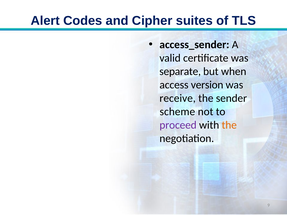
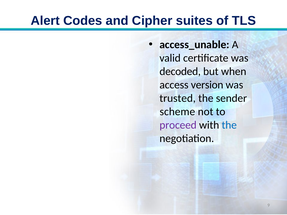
access_sender: access_sender -> access_unable (194, 45)
separate: separate -> decoded (180, 72)
receive: receive -> trusted (178, 98)
the colour: orange -> blue (229, 125)
